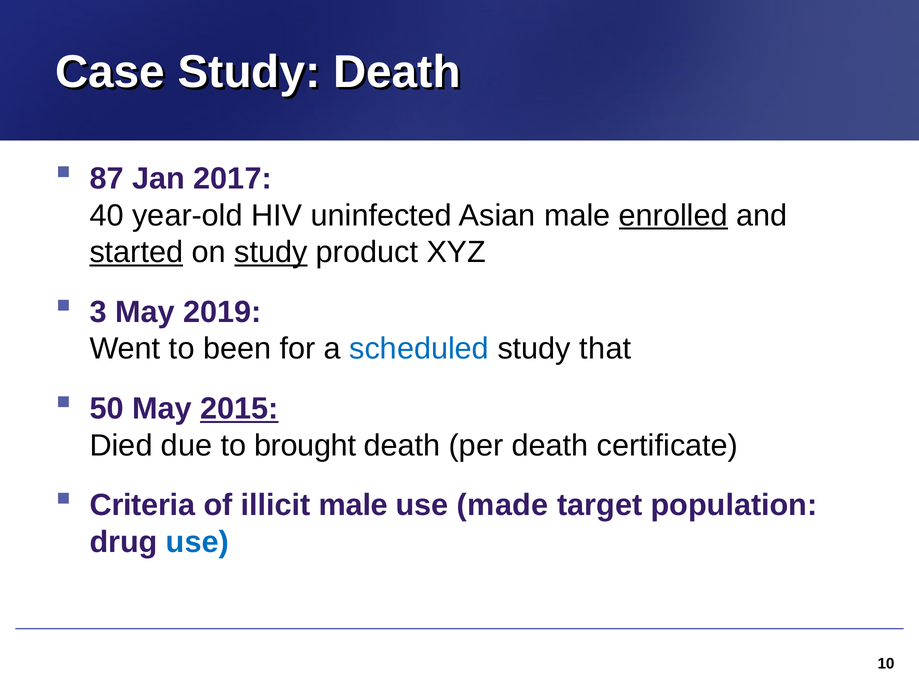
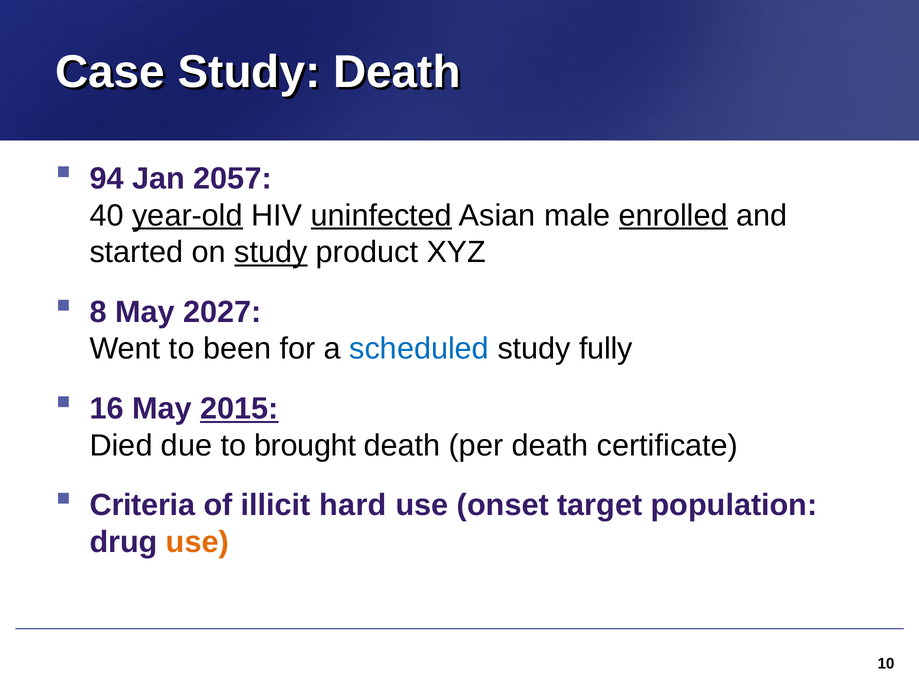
87: 87 -> 94 (107, 178)
2017: 2017 -> 2057 (233, 178)
year-old underline: none -> present (187, 215)
uninfected underline: none -> present (381, 215)
started underline: present -> none (136, 252)
3: 3 -> 8 (98, 312)
2019: 2019 -> 2027 (222, 312)
that: that -> fully (606, 348)
50: 50 -> 16 (107, 408)
illicit male: male -> hard (353, 505)
made: made -> onset (503, 505)
use colour: blue -> orange (197, 541)
